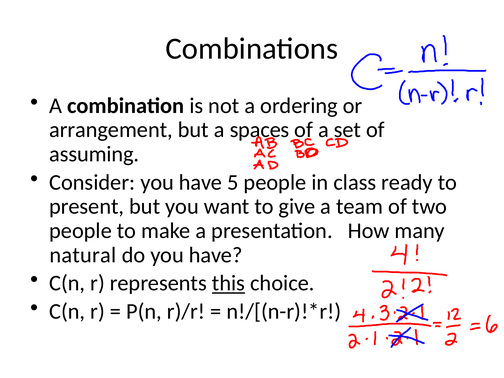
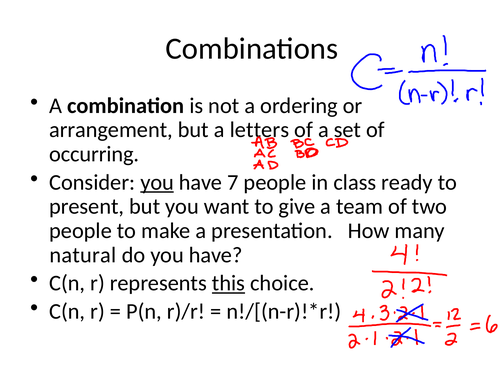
spaces: spaces -> letters (259, 130)
assuming: assuming -> occurring (94, 154)
you underline: none -> present (157, 182)
5: 5 -> 7 (233, 182)
